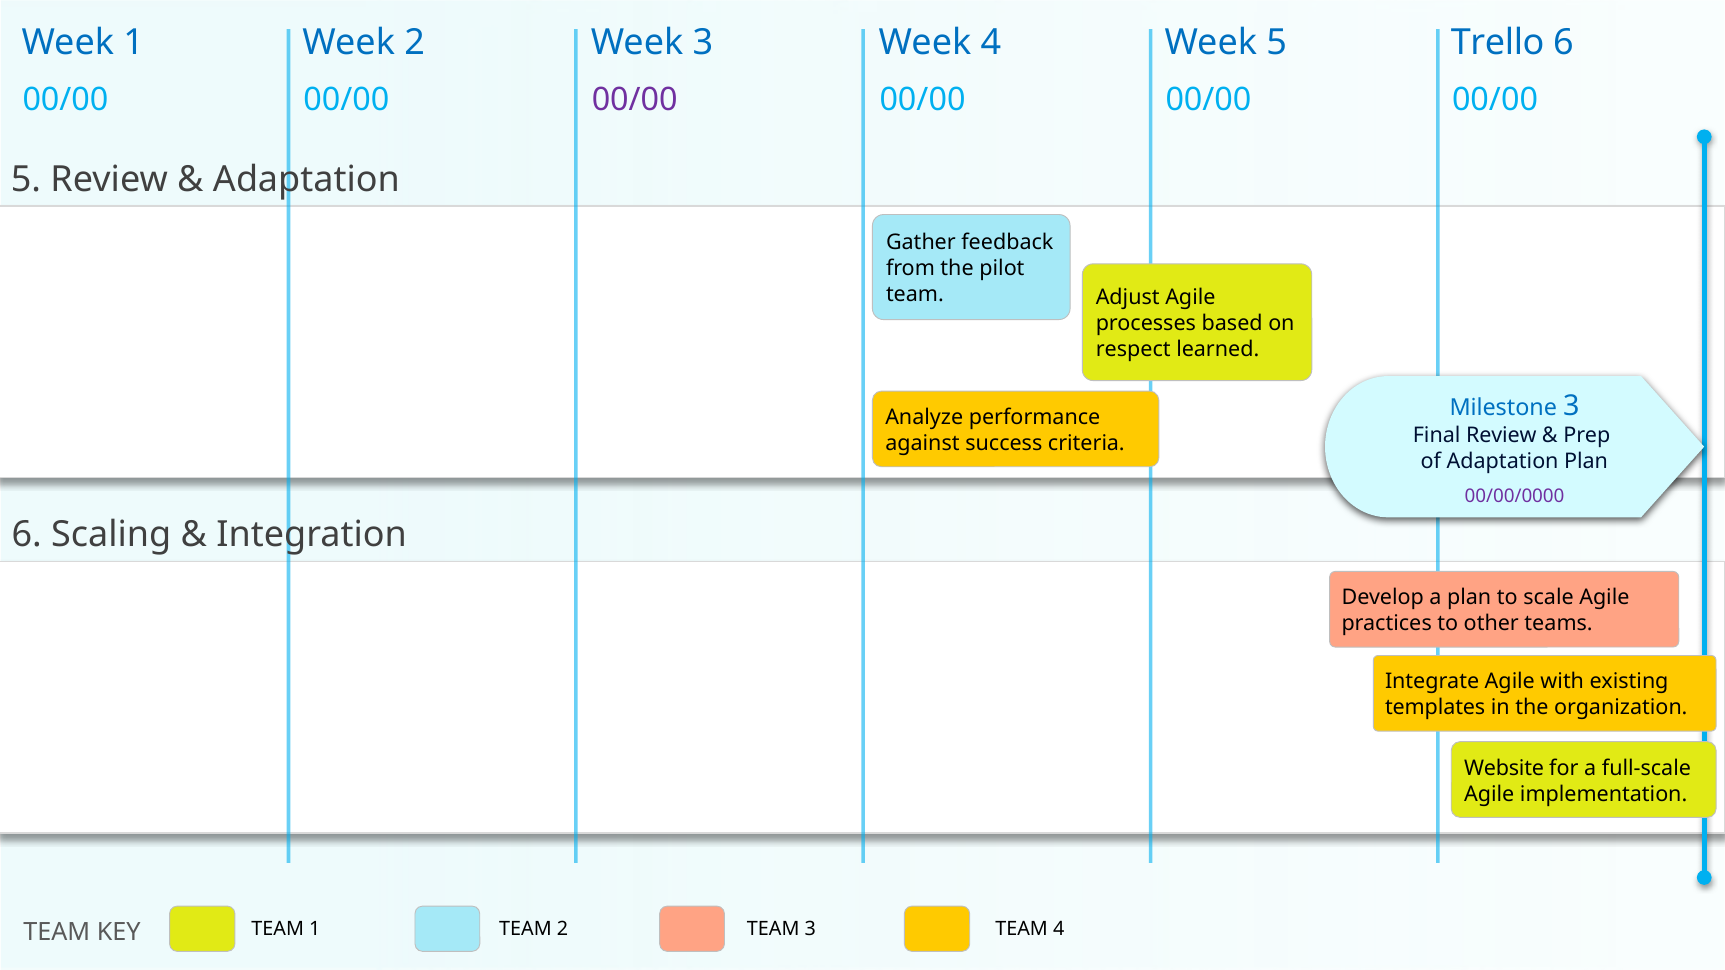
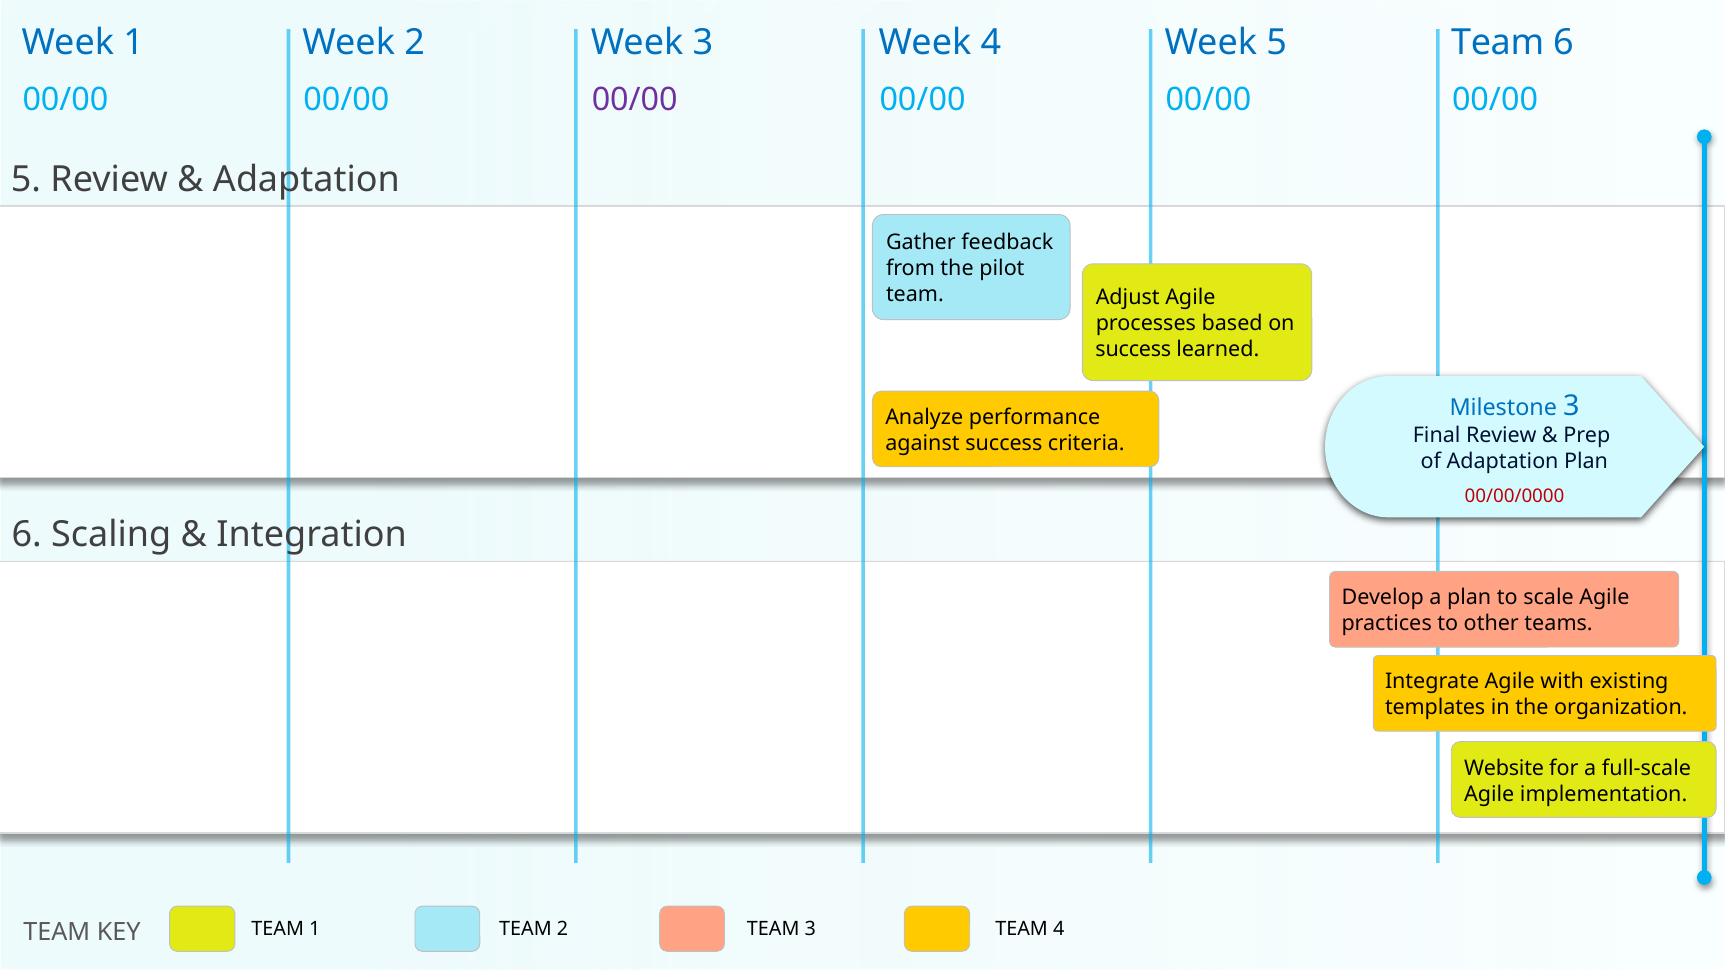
5 Trello: Trello -> Team (1498, 43)
respect: respect -> success (1133, 350)
00/00/0000 colour: purple -> red (1515, 497)
